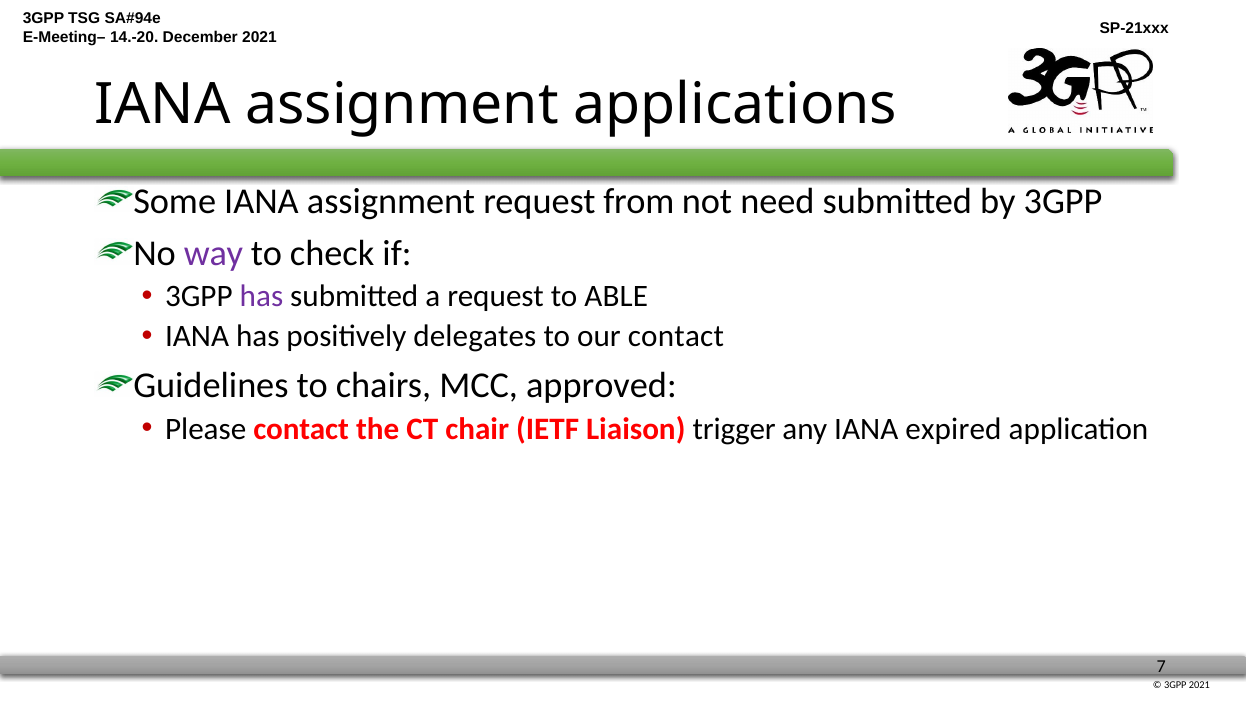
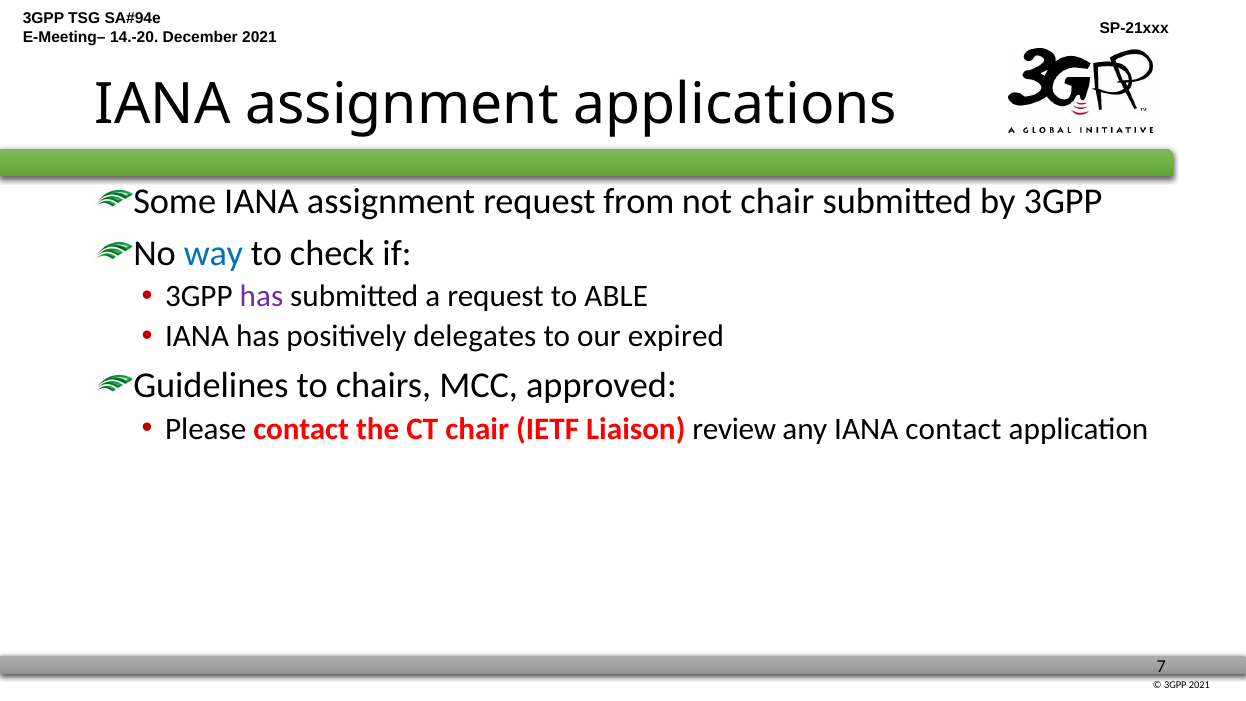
not need: need -> chair (777, 201)
way colour: purple -> blue (213, 253)
our contact: contact -> expired (676, 337)
trigger: trigger -> review (734, 429)
IANA expired: expired -> contact (953, 429)
